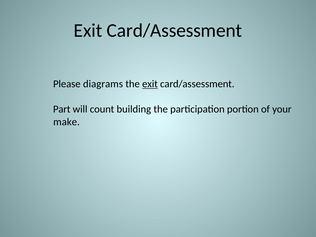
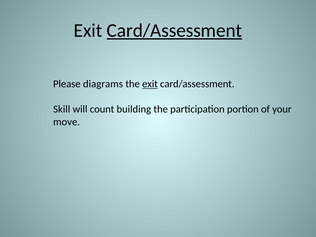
Card/Assessment underline: none -> present (174, 31)
Part: Part -> Skill (62, 109)
make: make -> move (67, 122)
